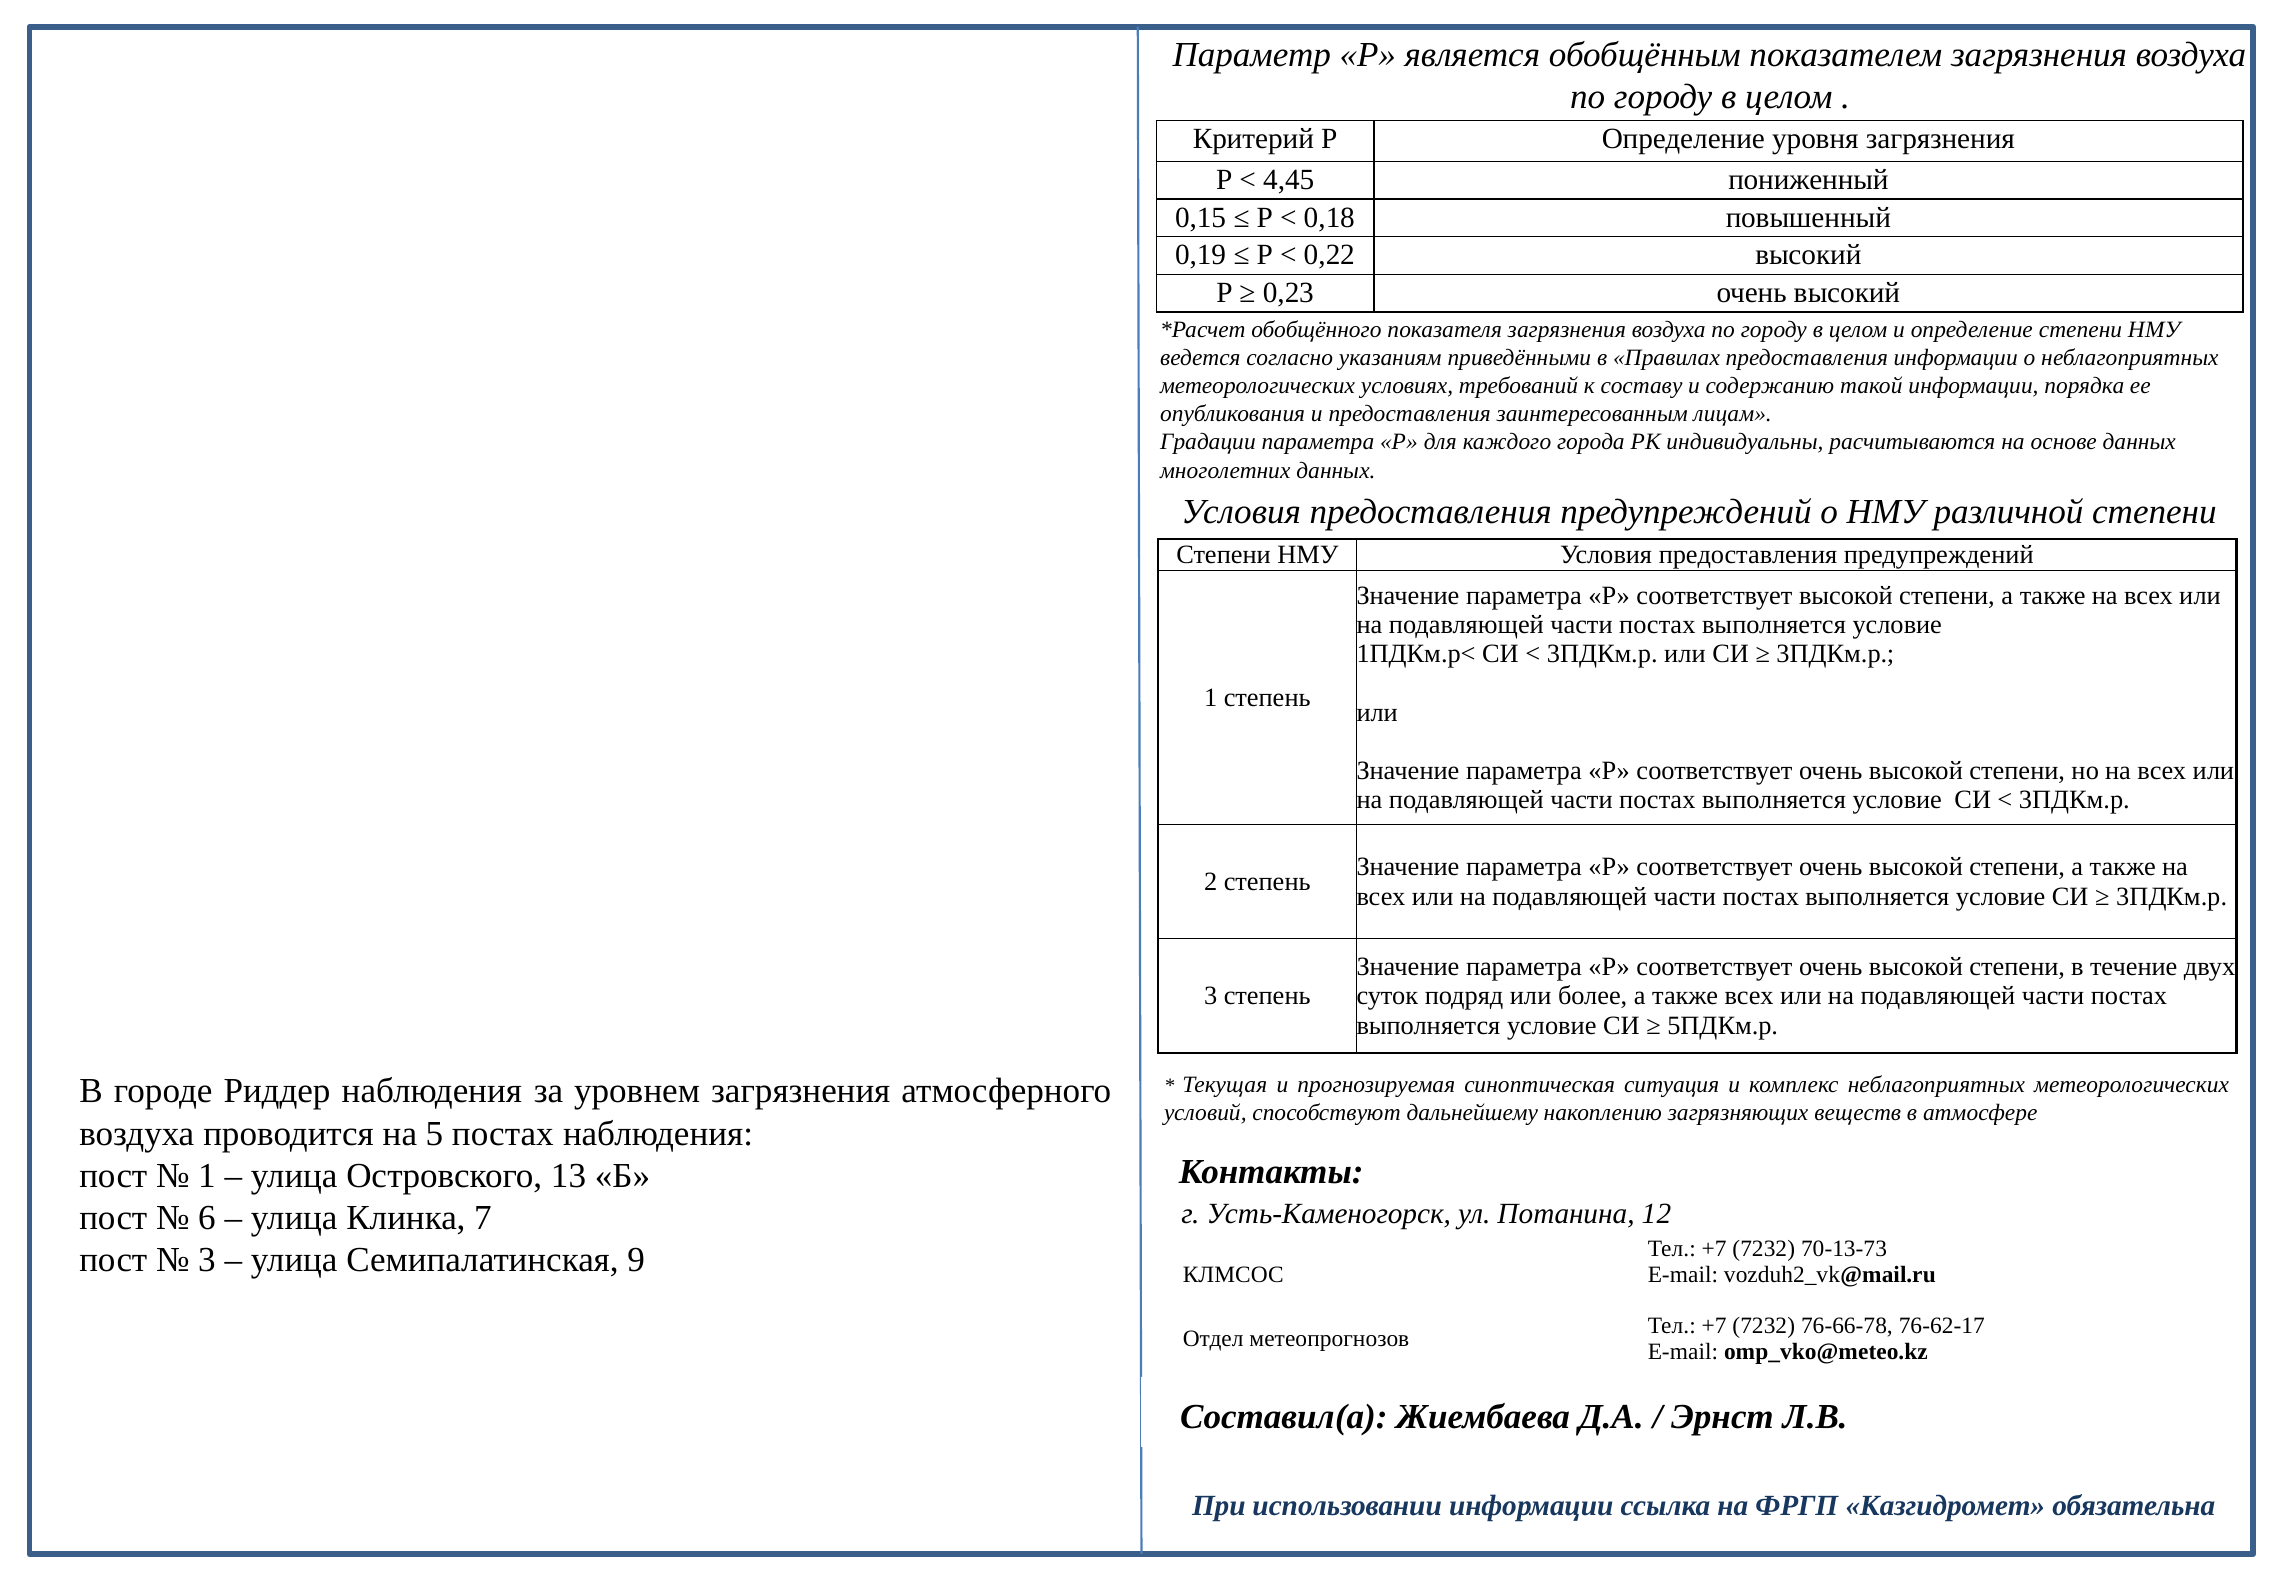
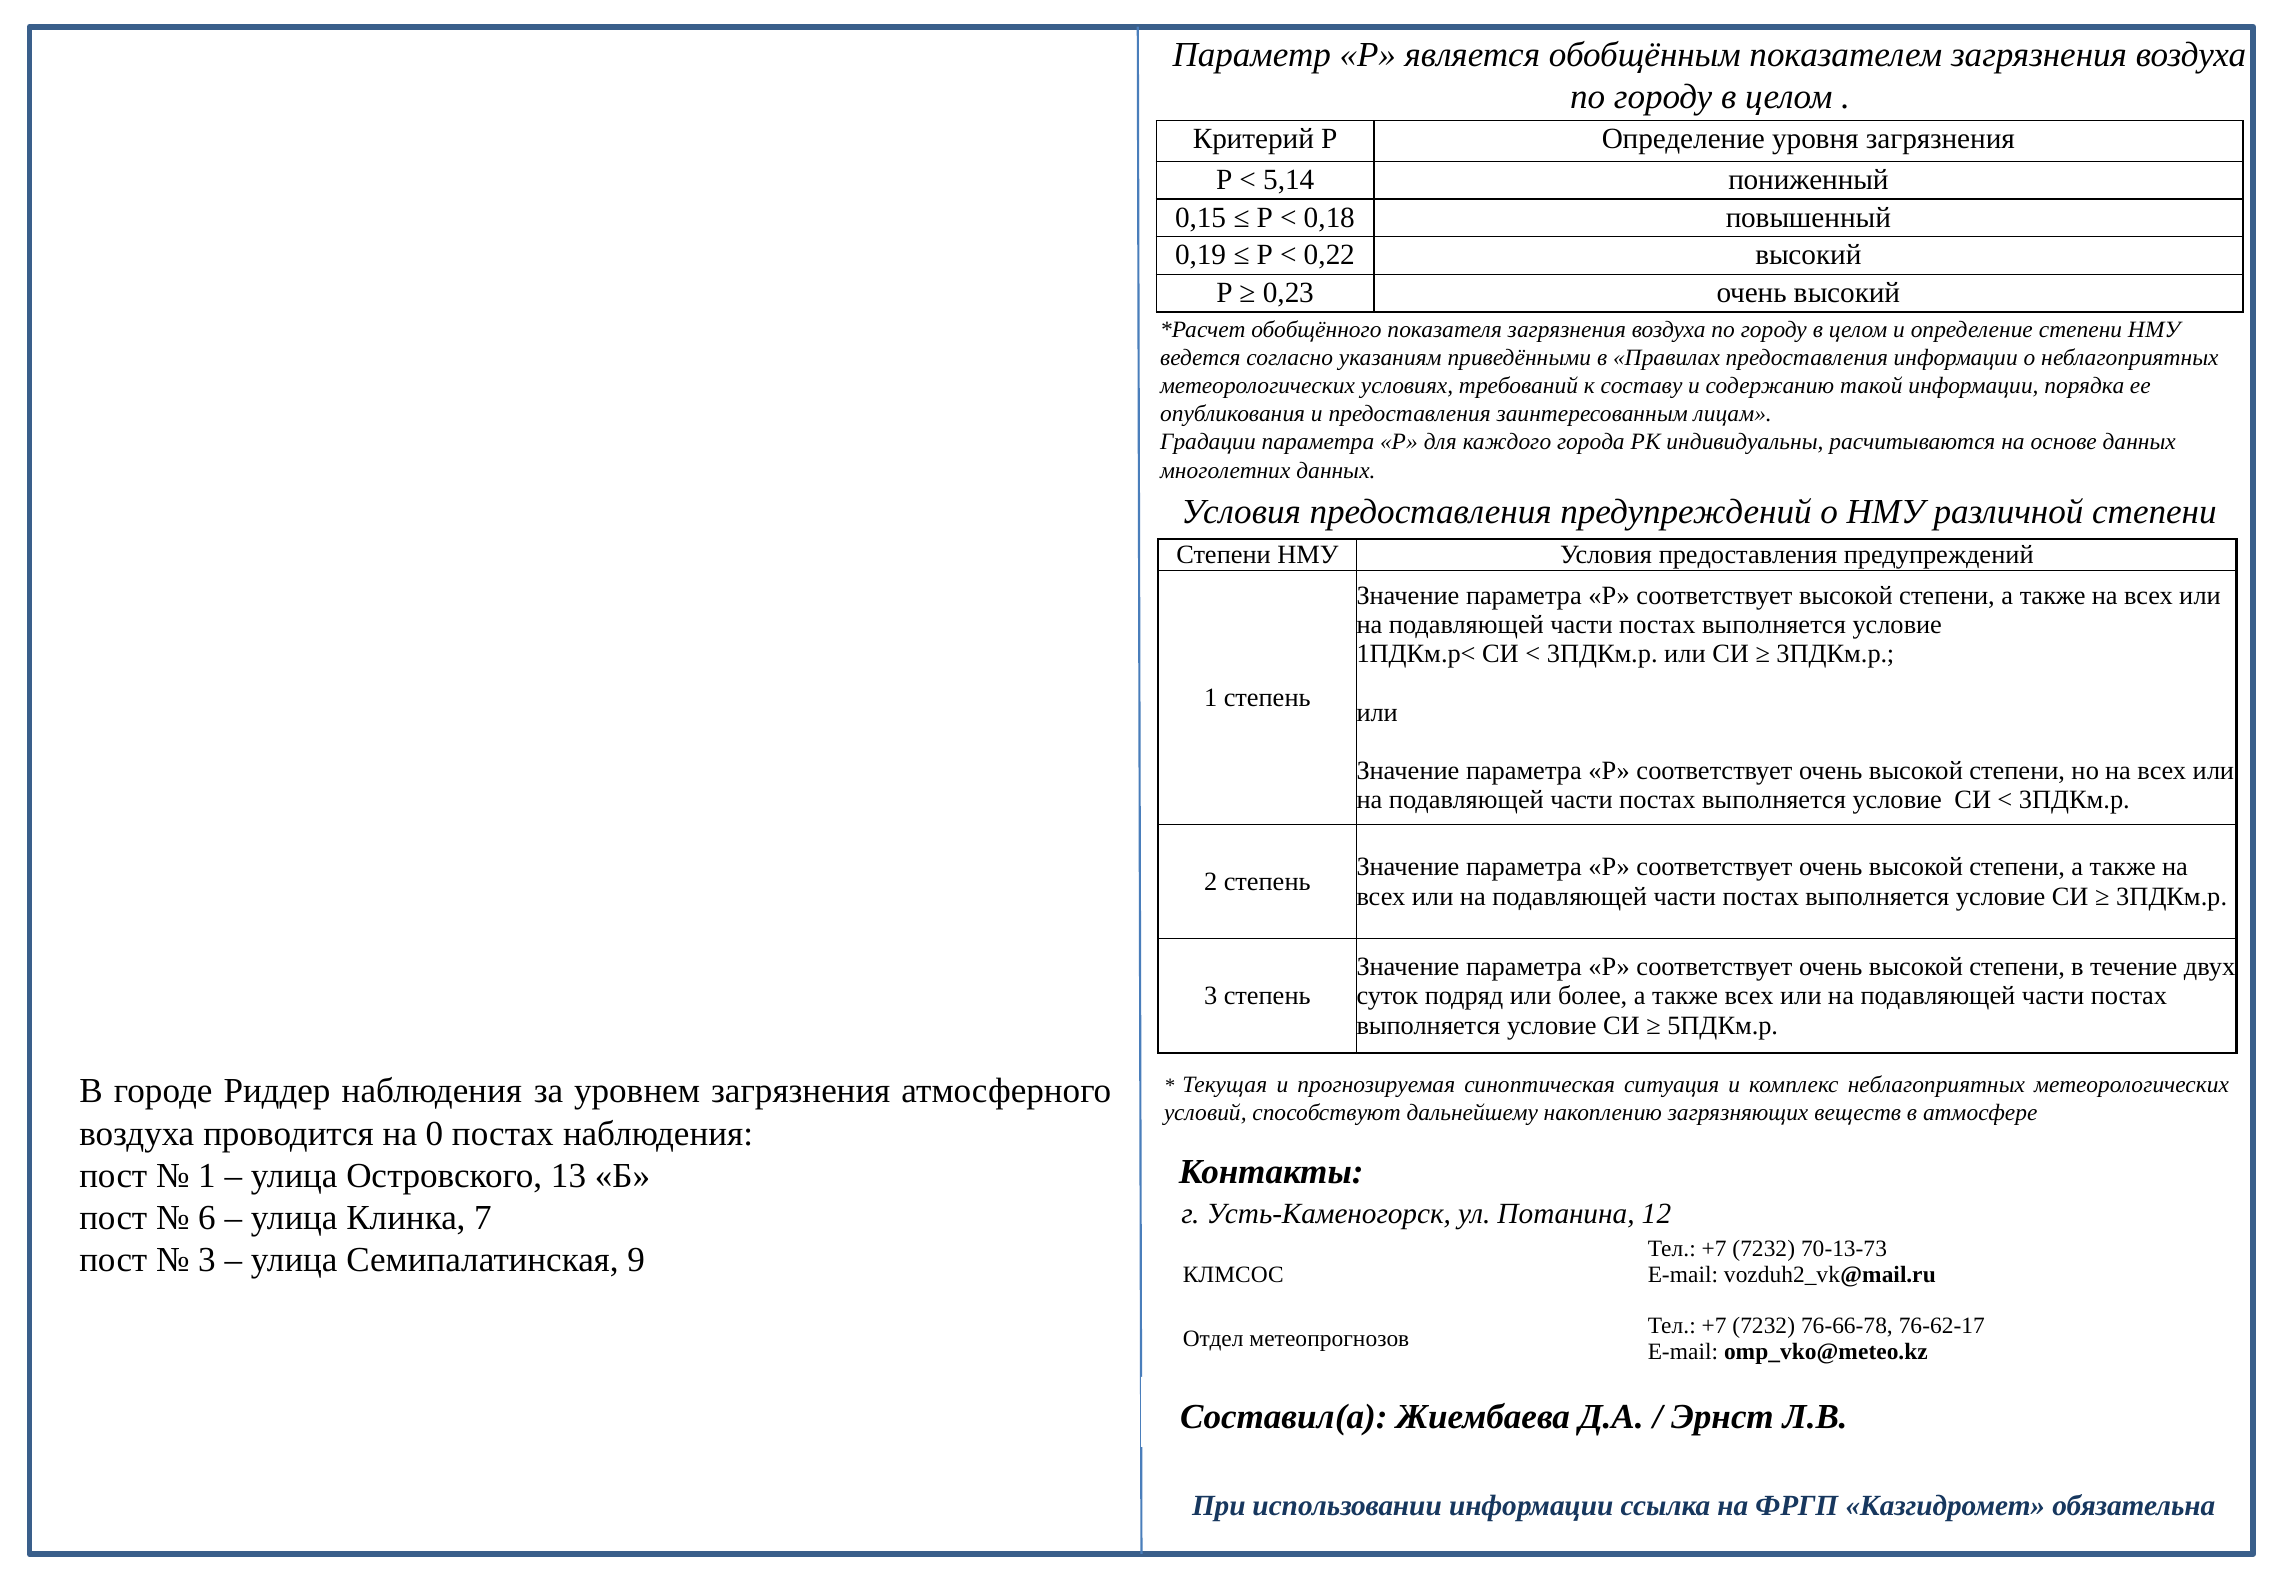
4,45: 4,45 -> 5,14 (1289, 180)
5: 5 -> 0 (434, 1133)
